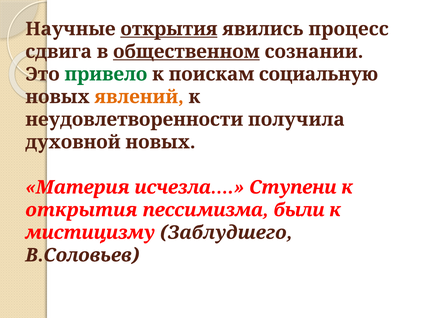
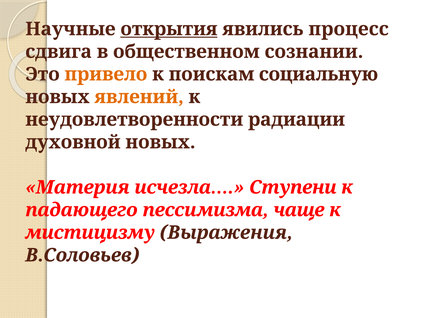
общественном underline: present -> none (186, 52)
привело colour: green -> orange (106, 74)
получила: получила -> радиации (297, 119)
открытия: открытия -> падающего (82, 210)
были: были -> чаще (299, 210)
Заблудшего: Заблудшего -> Выражения (226, 233)
